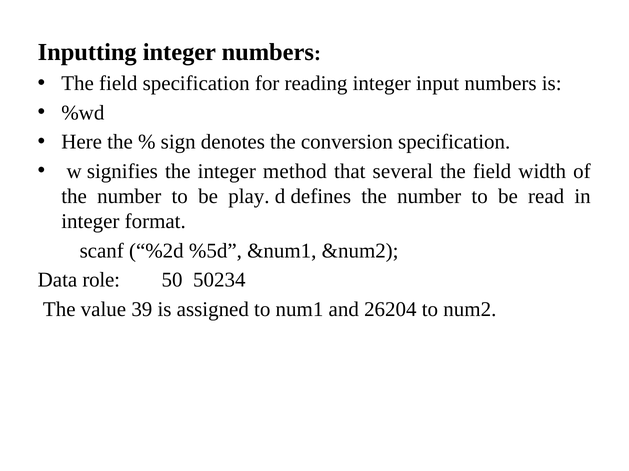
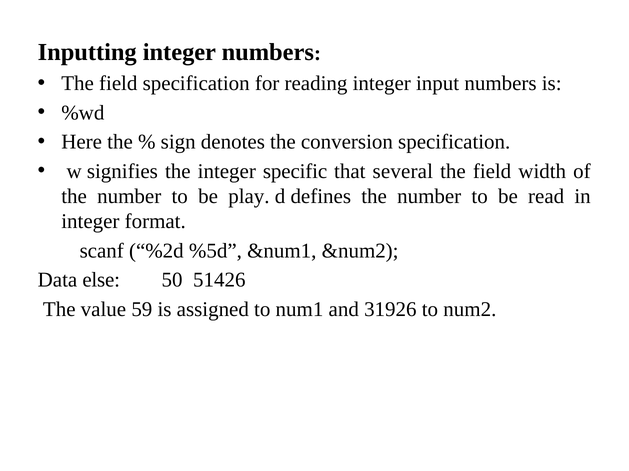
method: method -> specific (295, 172)
role: role -> else (101, 281)
50234: 50234 -> 51426 (219, 281)
39: 39 -> 59 (142, 310)
26204: 26204 -> 31926 (390, 310)
